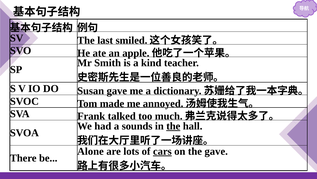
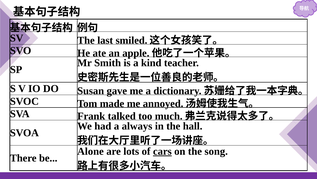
sounds: sounds -> always (137, 126)
the underline: present -> none (173, 126)
the gave: gave -> song (216, 151)
